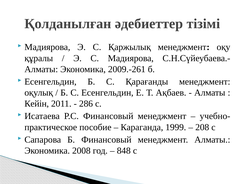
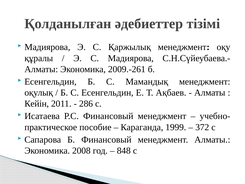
Қарағанды: Қарағанды -> Мамандық (147, 82)
208: 208 -> 372 (202, 127)
